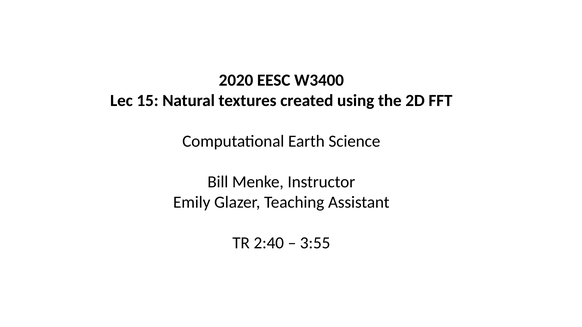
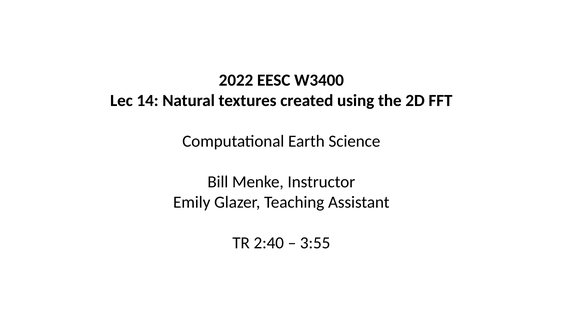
2020: 2020 -> 2022 (236, 80)
15: 15 -> 14 (148, 101)
